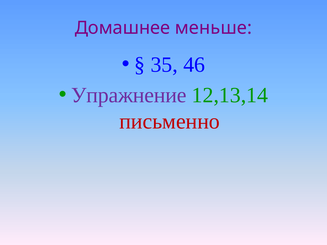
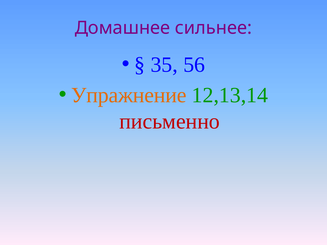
меньше: меньше -> сильнее (213, 28)
46: 46 -> 56 (194, 65)
Упражнение colour: purple -> orange (129, 95)
